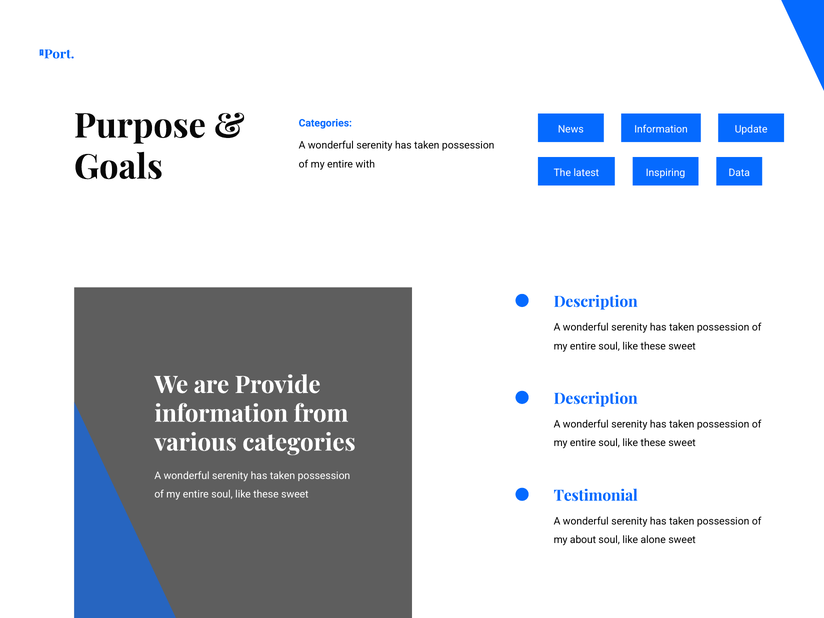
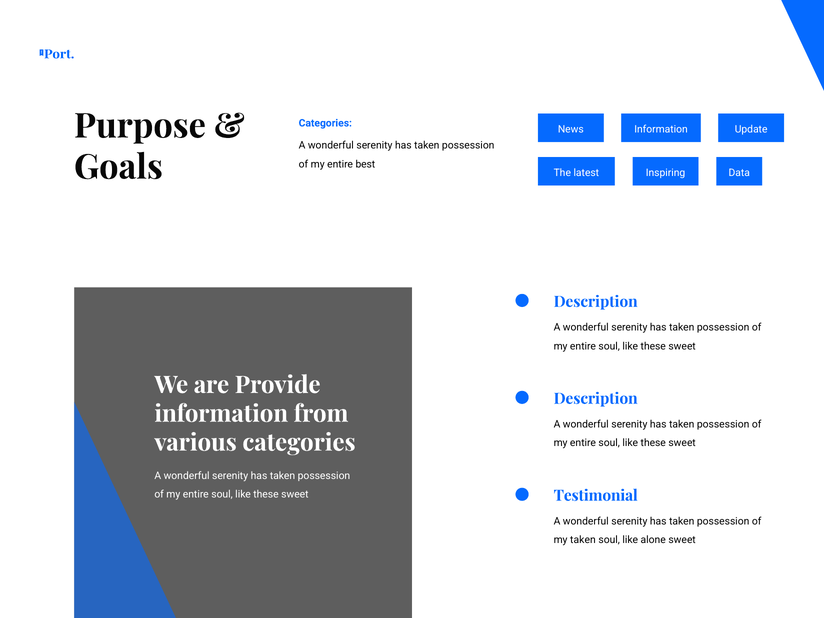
with: with -> best (365, 164)
my about: about -> taken (583, 540)
